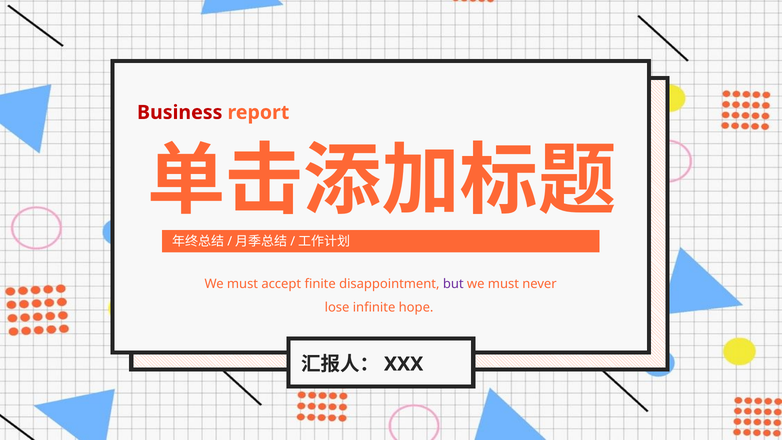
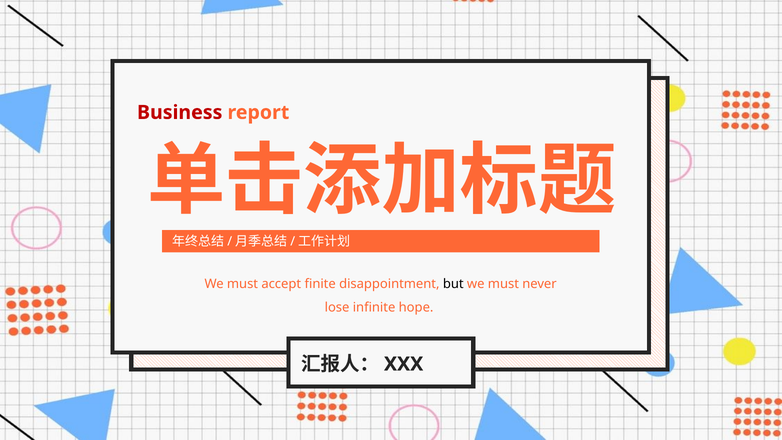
but colour: purple -> black (453, 284)
